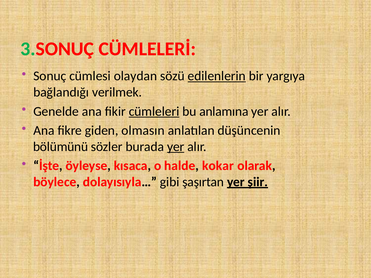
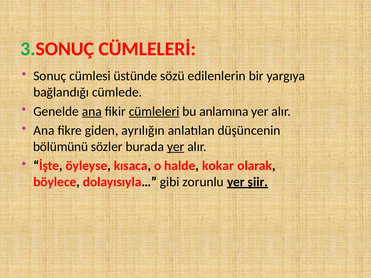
olaydan: olaydan -> üstünde (136, 76)
edilenlerin underline: present -> none (217, 76)
verilmek: verilmek -> cümlede (117, 92)
ana underline: none -> present (92, 111)
olmasın: olmasın -> ayrılığın (143, 131)
şaşırtan: şaşırtan -> zorunlu (203, 182)
